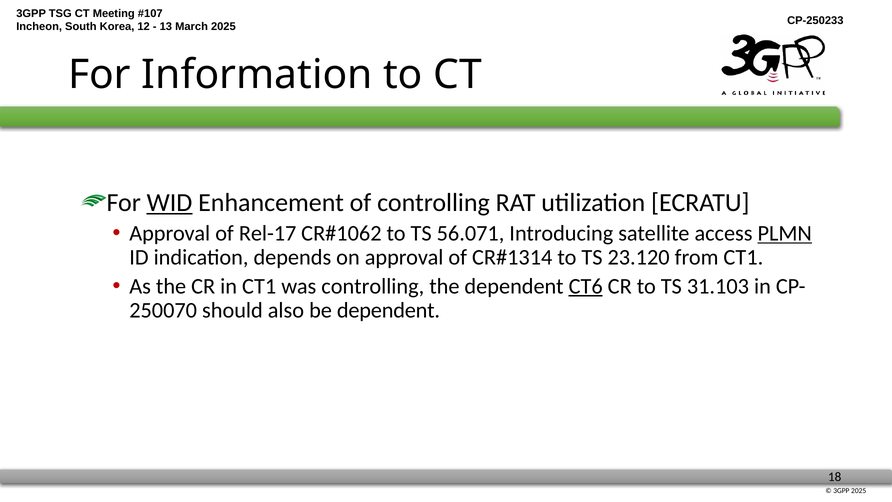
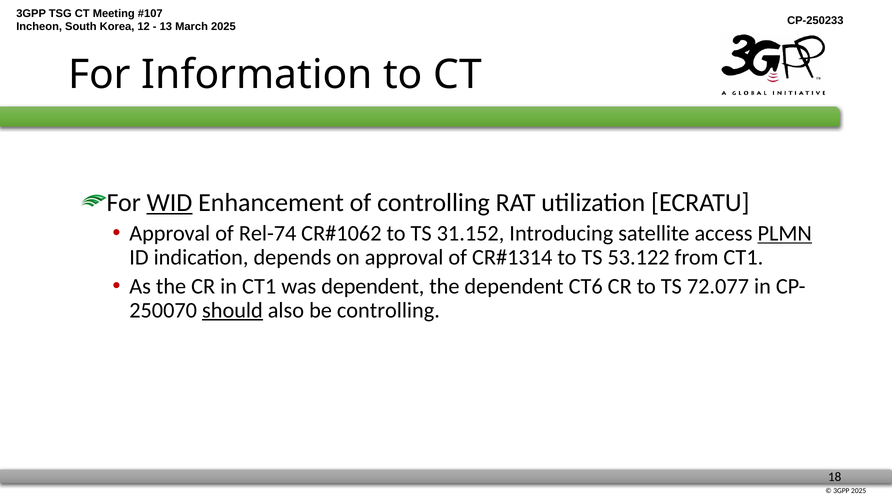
Rel-17: Rel-17 -> Rel-74 (268, 233)
56.071: 56.071 -> 31.152 (471, 233)
23.120: 23.120 -> 53.122 (639, 257)
was controlling: controlling -> dependent (373, 286)
CT6 underline: present -> none (586, 286)
31.103: 31.103 -> 72.077 (718, 286)
should underline: none -> present (232, 310)
be dependent: dependent -> controlling (388, 310)
